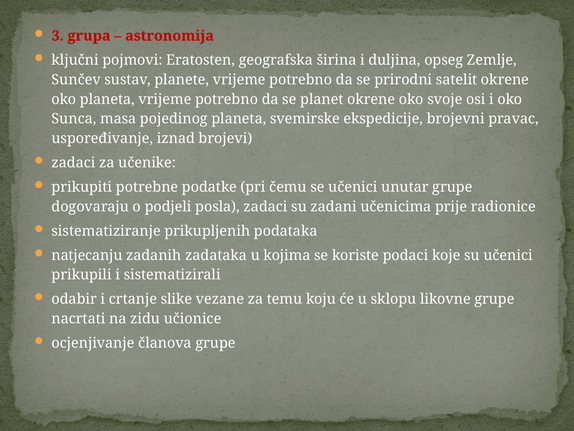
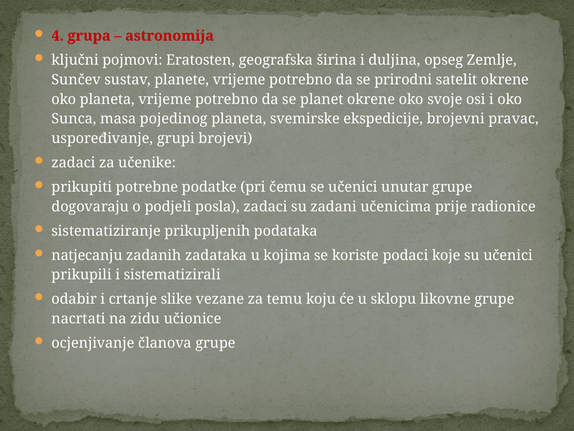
3: 3 -> 4 (58, 36)
iznad: iznad -> grupi (176, 138)
